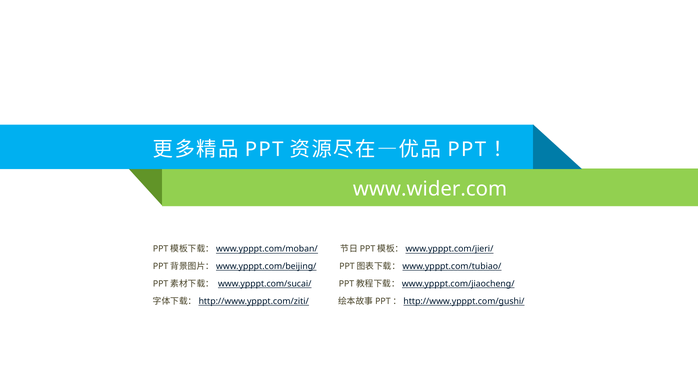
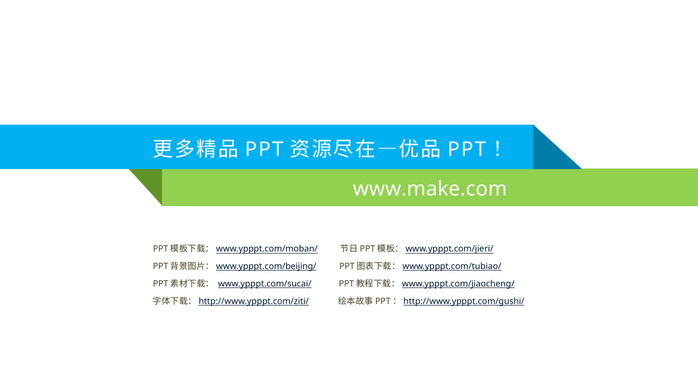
www.wider.com: www.wider.com -> www.make.com (430, 189)
